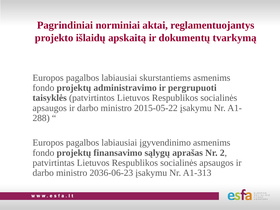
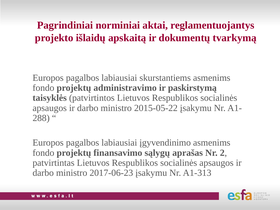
pergrupuoti: pergrupuoti -> paskirstymą (192, 88)
2036-06-23: 2036-06-23 -> 2017-06-23 (111, 173)
